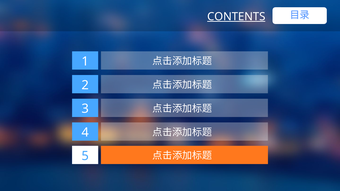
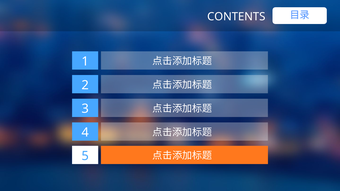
CONTENTS underline: present -> none (236, 17)
